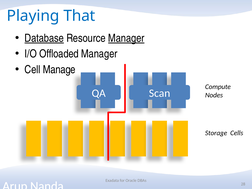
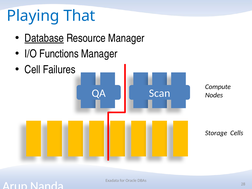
Manager underline: present -> none (126, 38)
Offloaded: Offloaded -> Functions (59, 54)
Manage: Manage -> Failures (59, 70)
